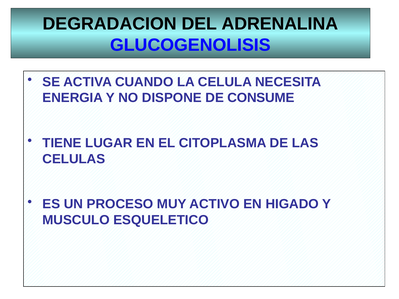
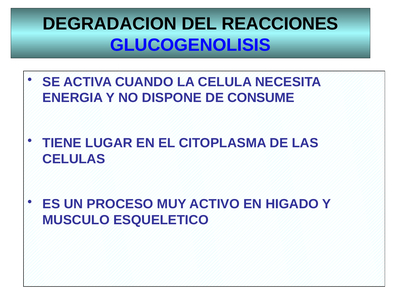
ADRENALINA: ADRENALINA -> REACCIONES (280, 24)
